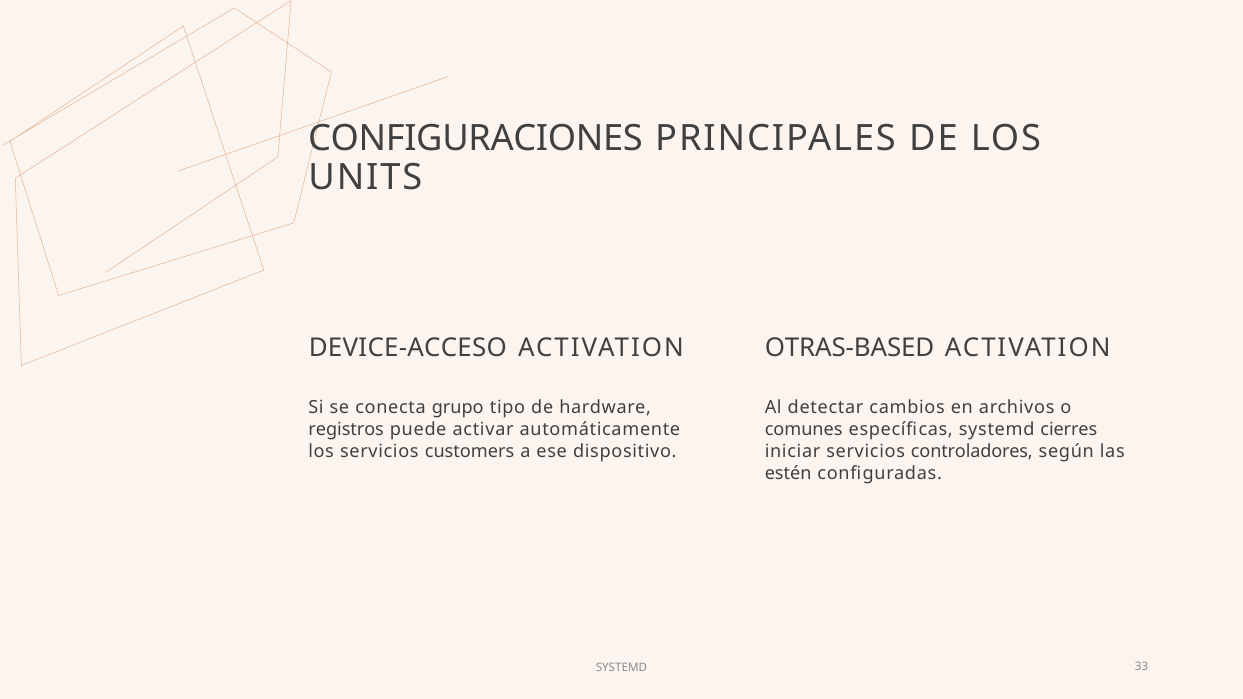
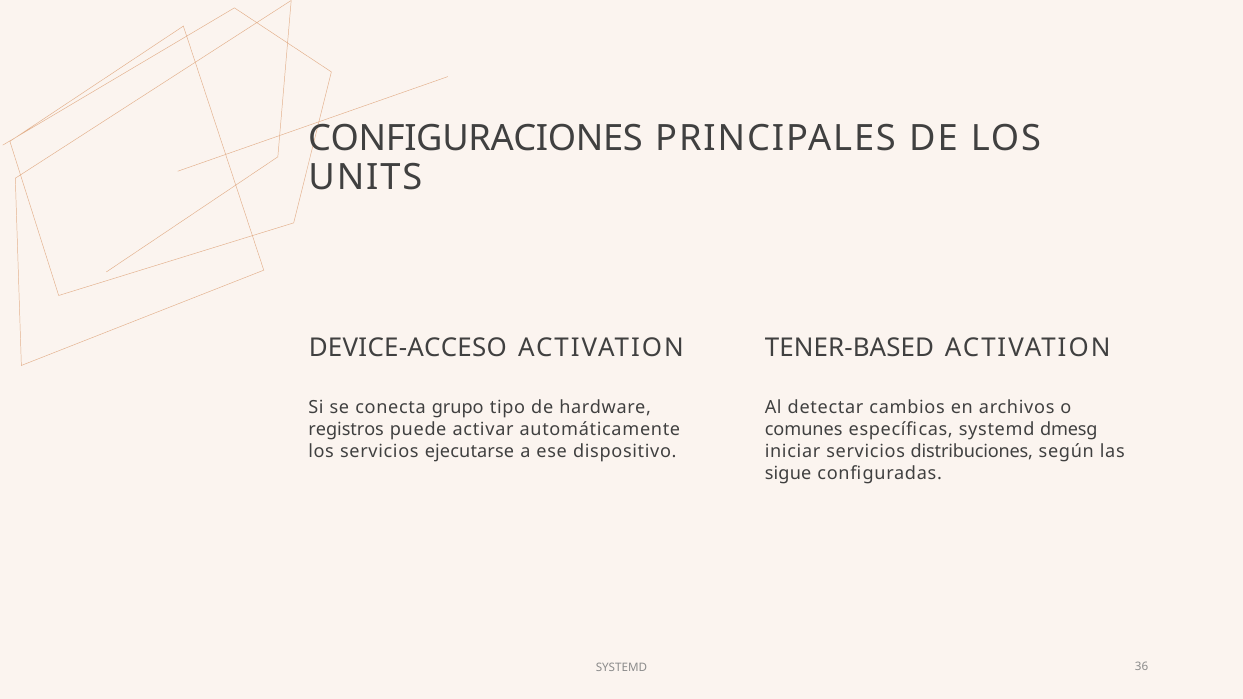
OTRAS-BASED: OTRAS-BASED -> TENER-BASED (849, 348)
cierres: cierres -> dmesg (1069, 430)
customers: customers -> ejecutarse (469, 451)
controladores: controladores -> distribuciones (972, 451)
estén: estén -> sigue (788, 473)
33: 33 -> 36 (1142, 667)
